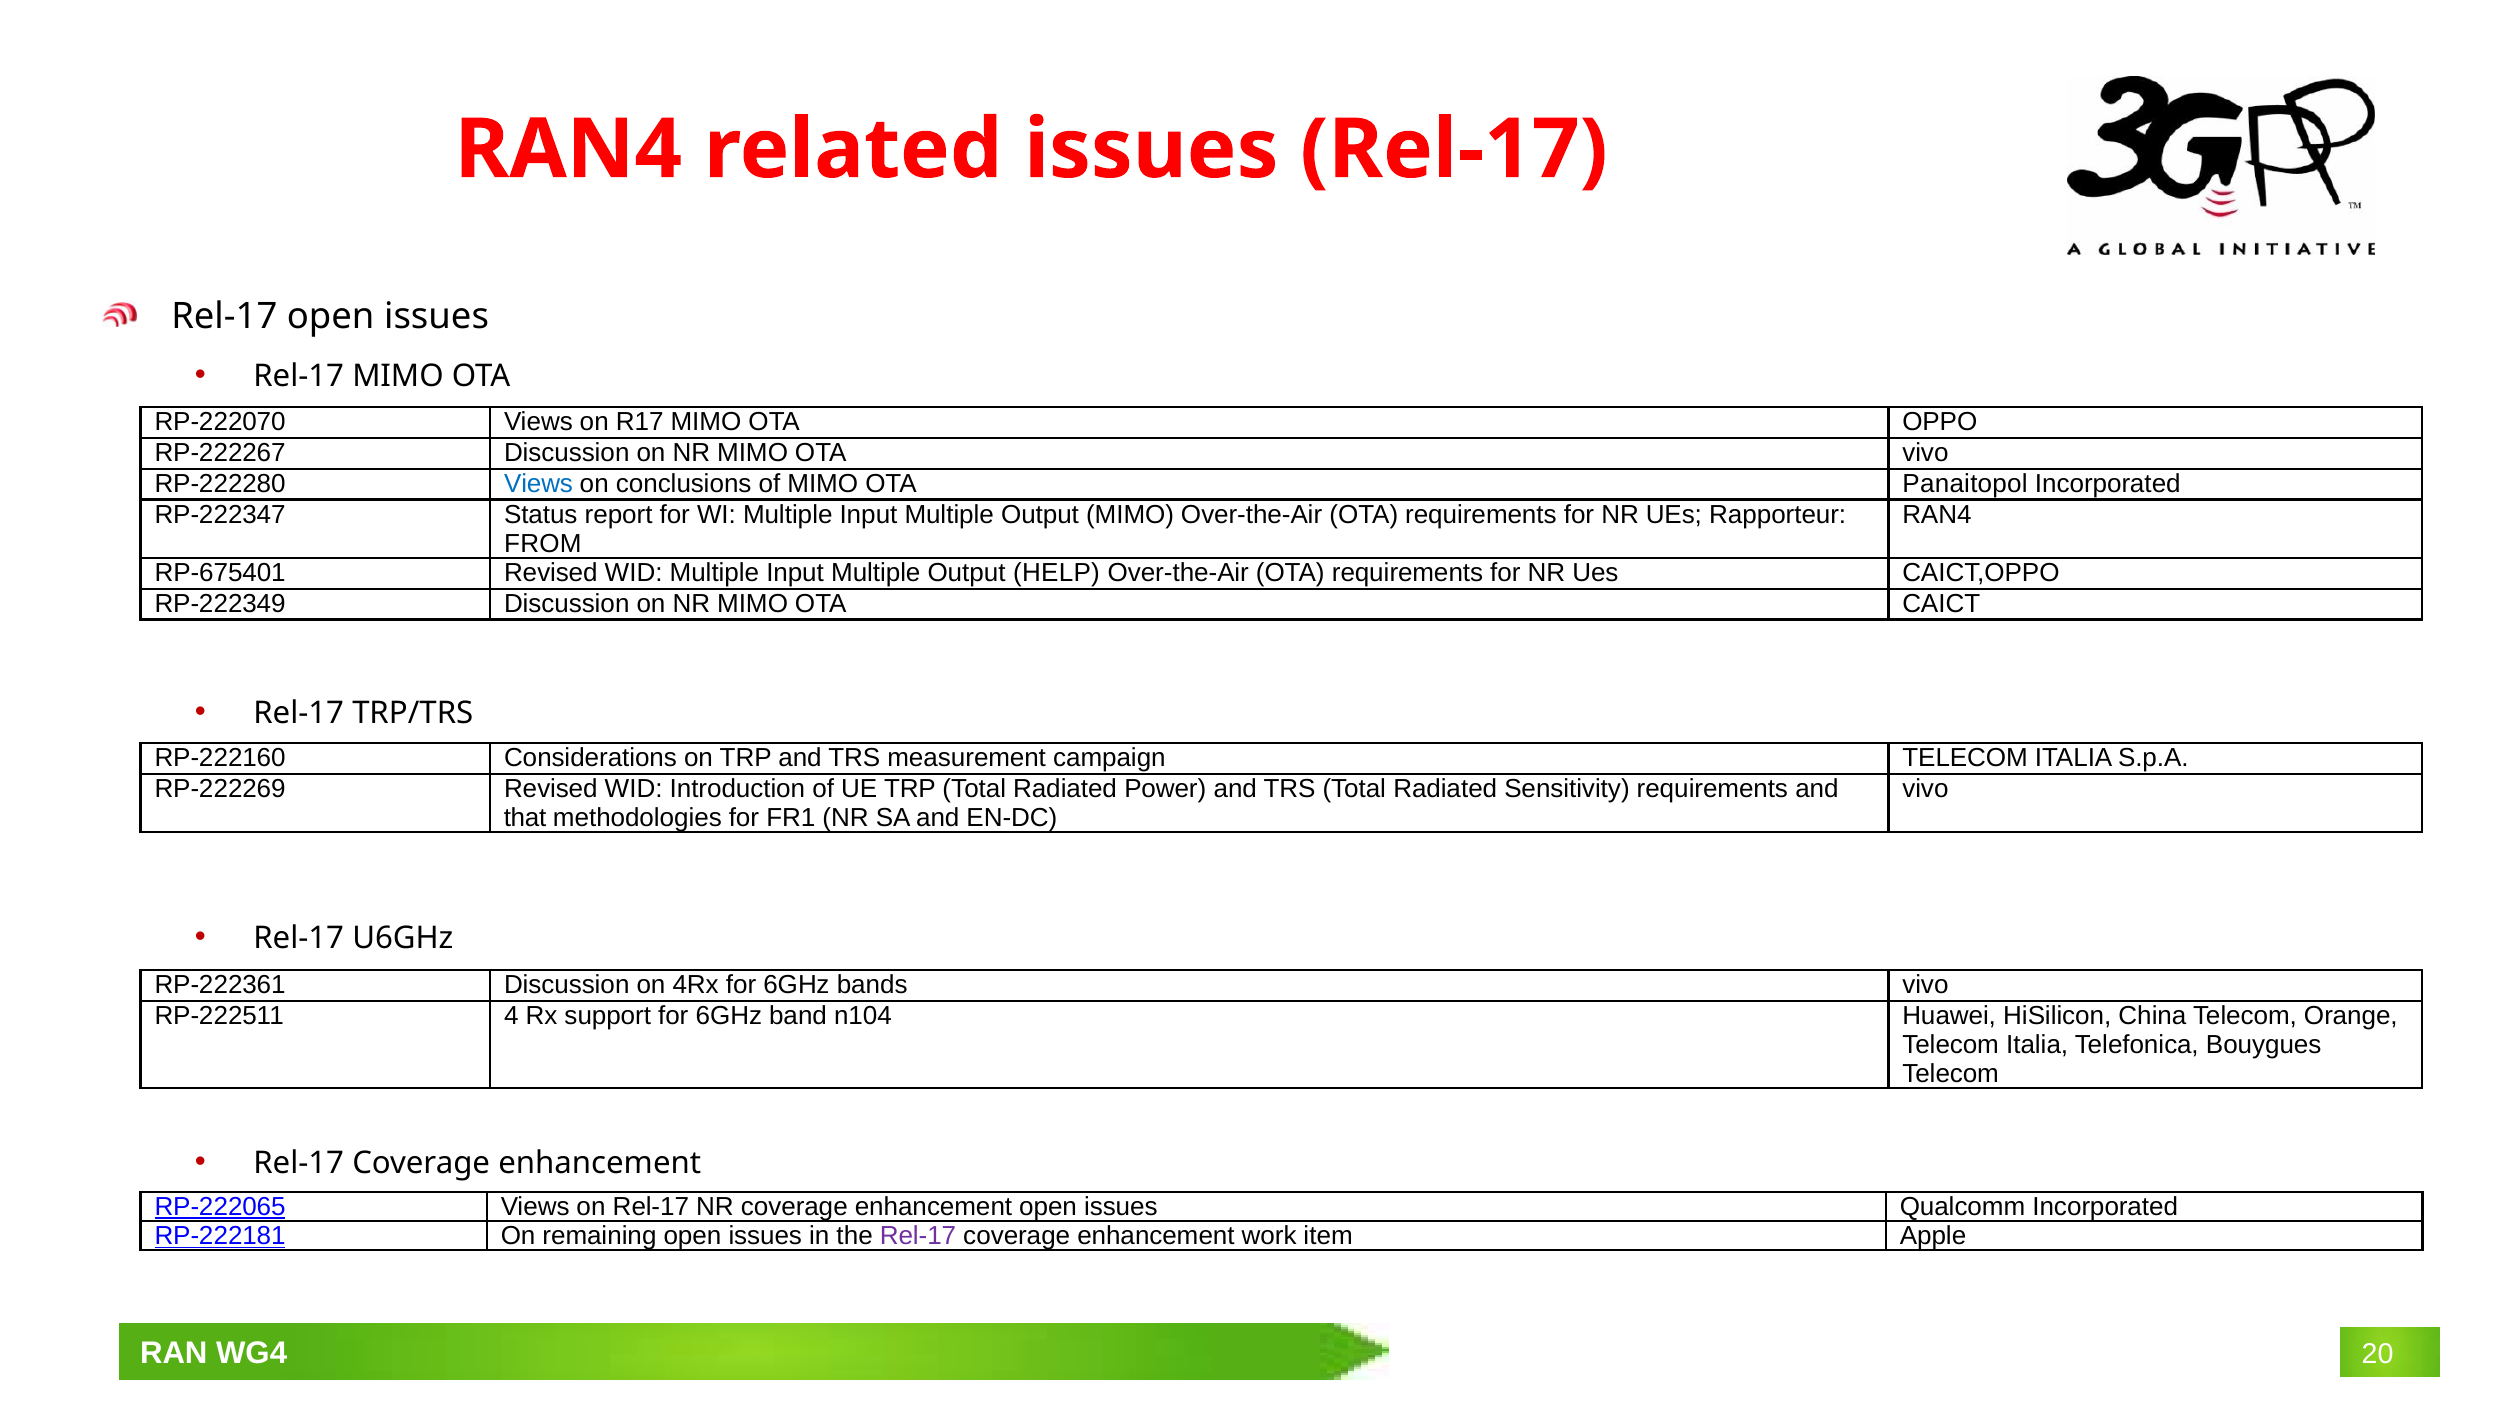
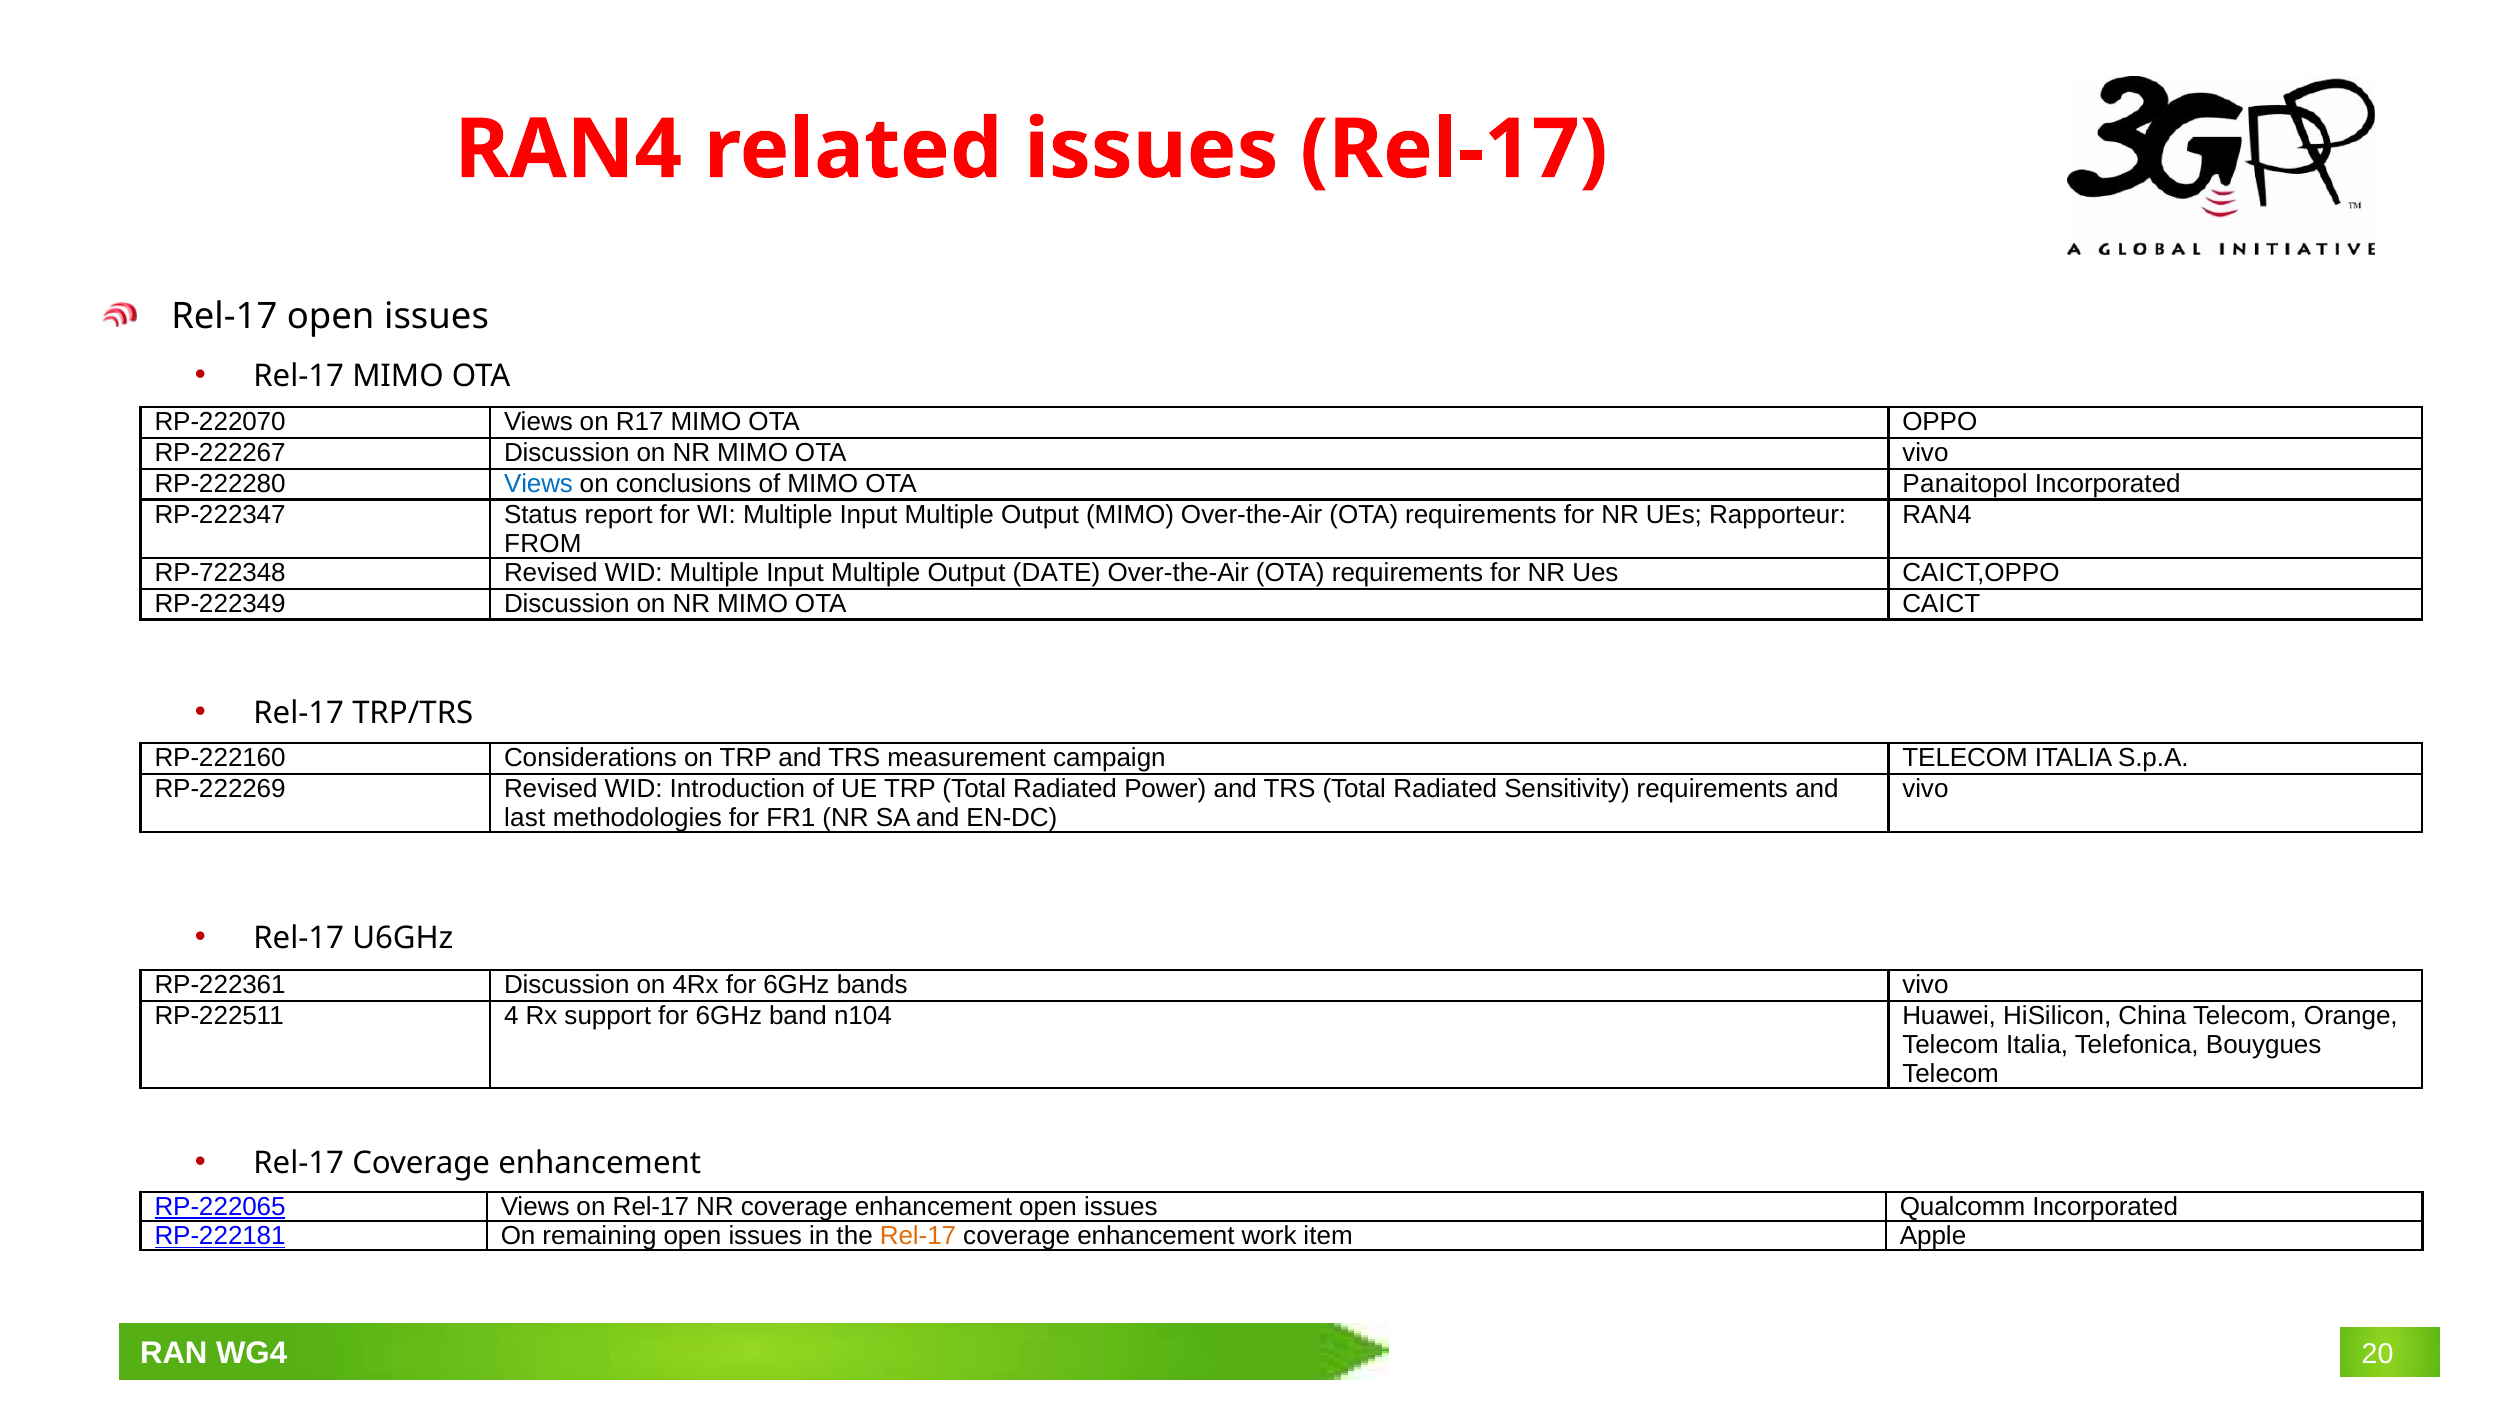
RP-675401: RP-675401 -> RP-722348 (220, 573)
HELP: HELP -> DATE (1057, 573)
that: that -> last (525, 818)
Rel-17 colour: purple -> orange (918, 1235)
